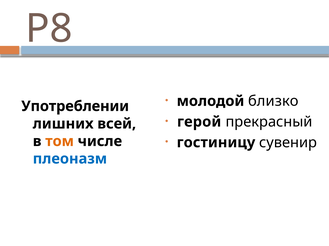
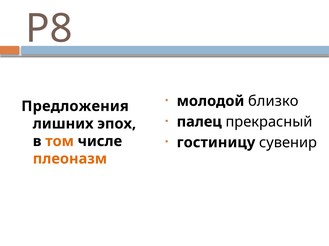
Употреблении: Употреблении -> Предложения (75, 107)
герой: герой -> палец (199, 122)
всей: всей -> эпох (117, 124)
плеоназм colour: blue -> orange (70, 159)
